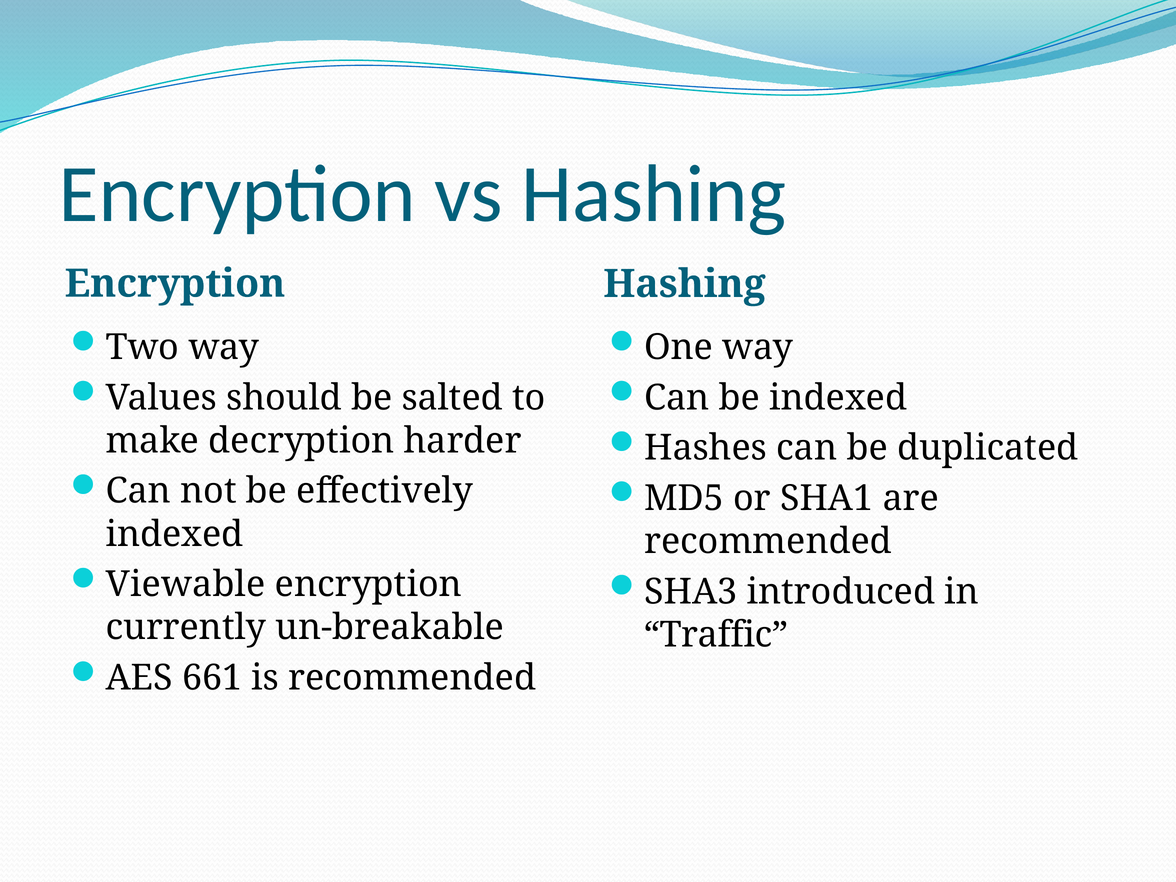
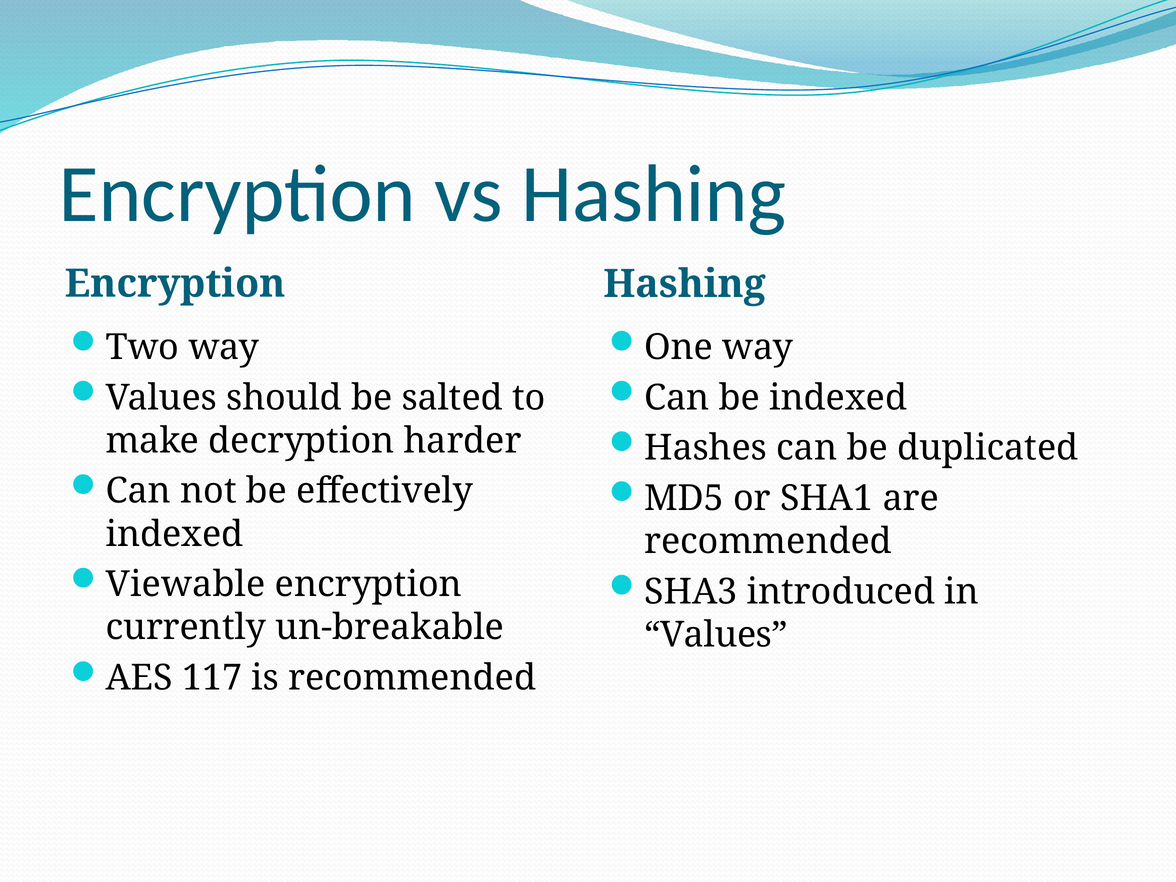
Traffic: Traffic -> Values (716, 635)
661: 661 -> 117 (212, 678)
